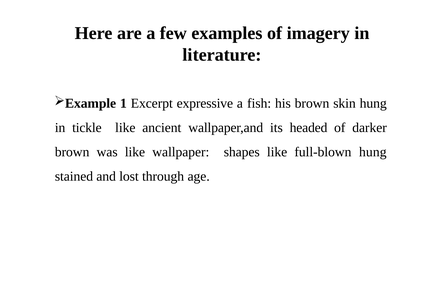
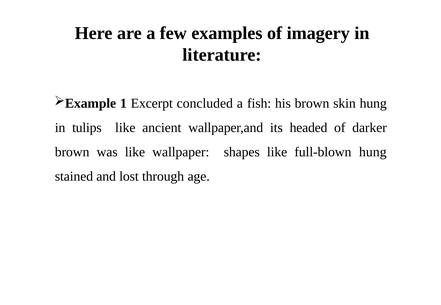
expressive: expressive -> concluded (205, 103)
tickle: tickle -> tulips (87, 128)
